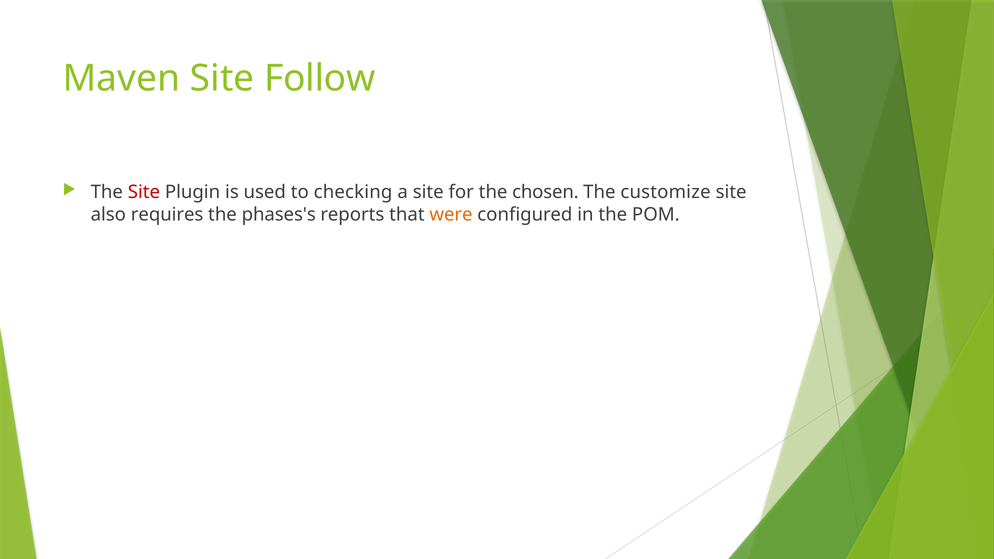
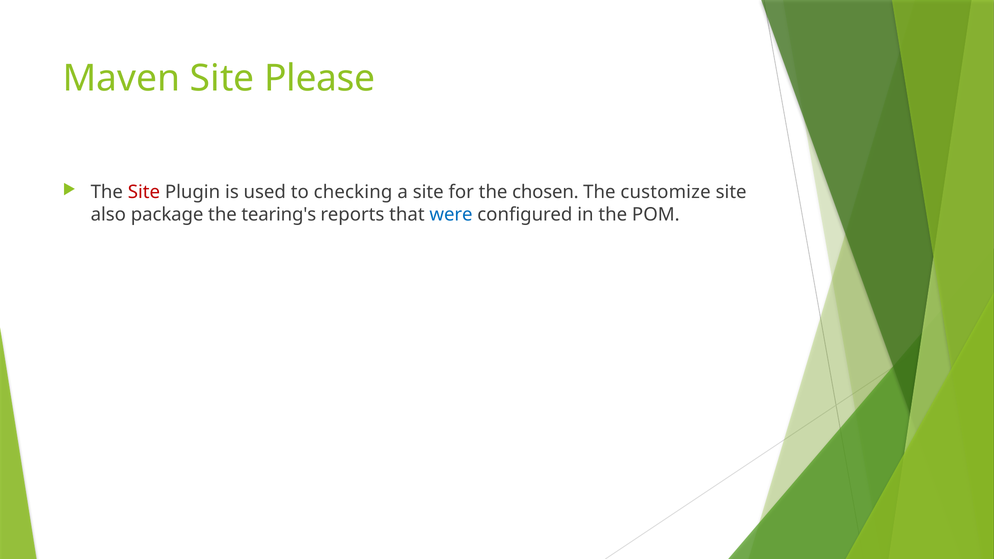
Follow: Follow -> Please (320, 78)
requires: requires -> package (167, 215)
phases's: phases's -> tearing's (279, 215)
were colour: orange -> blue (451, 215)
